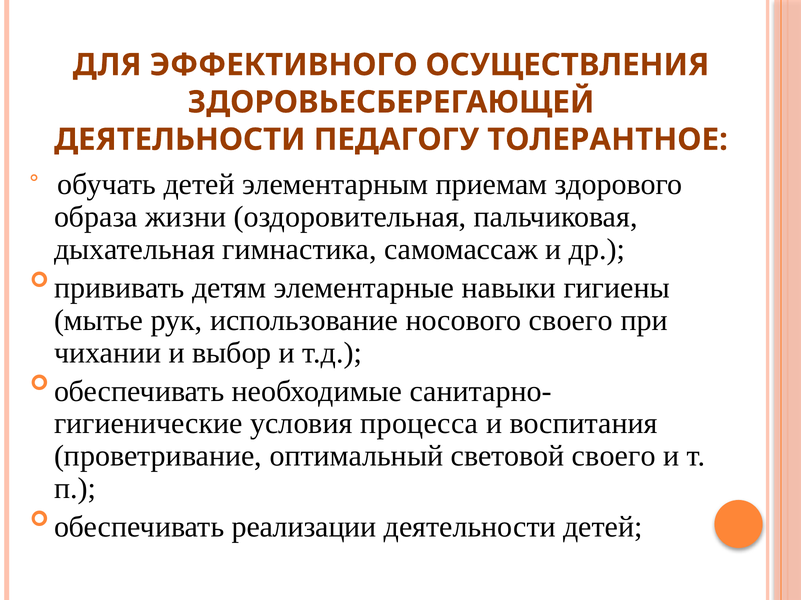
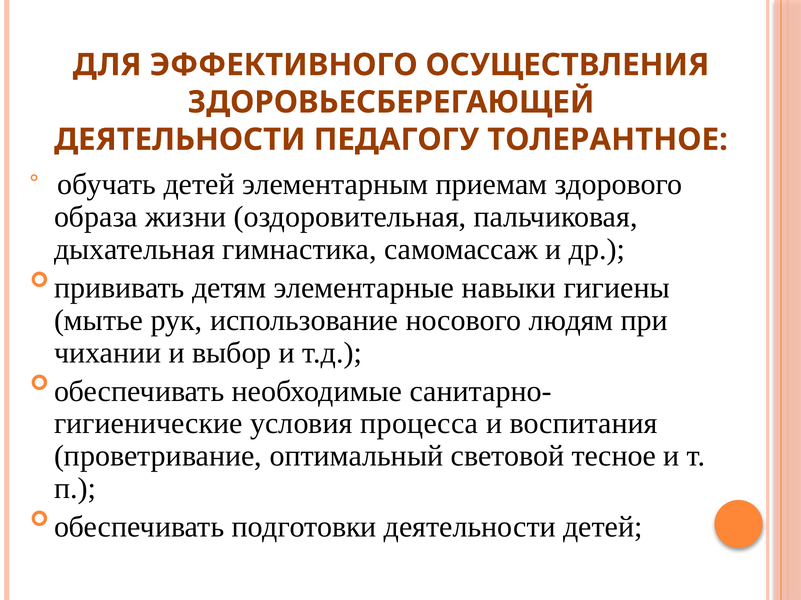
носового своего: своего -> людям (571, 321)
световой своего: своего -> тесное (614, 457)
реализации: реализации -> подготовки (304, 528)
